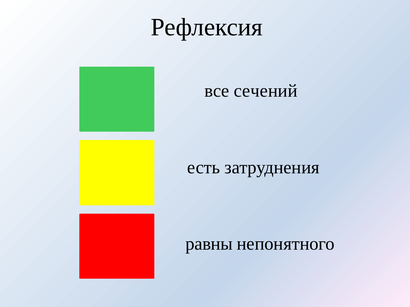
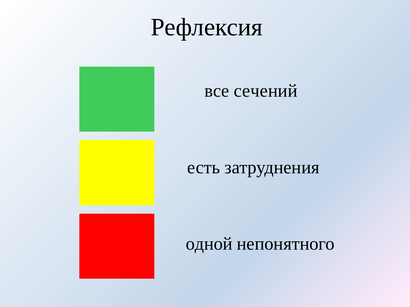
равны: равны -> одной (209, 244)
